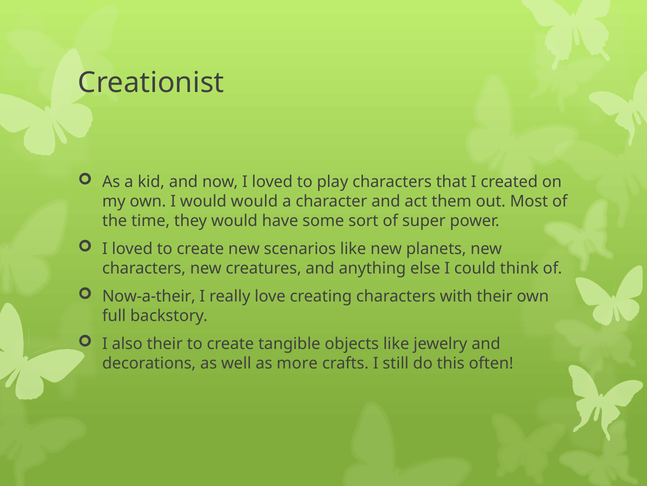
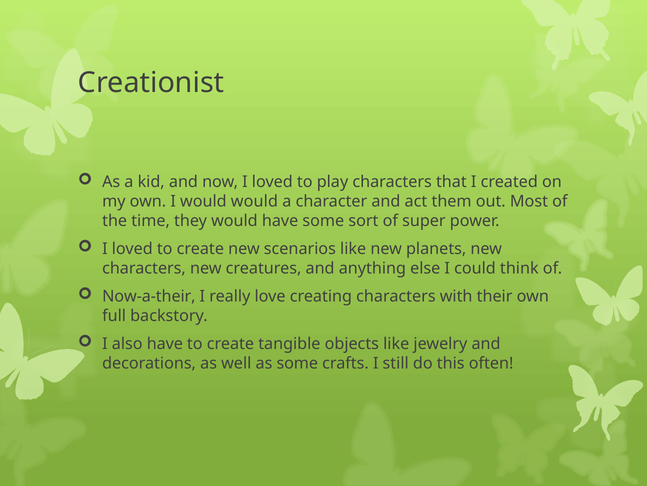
also their: their -> have (165, 344)
as more: more -> some (297, 363)
